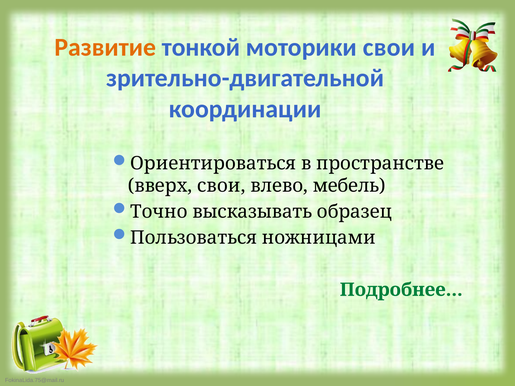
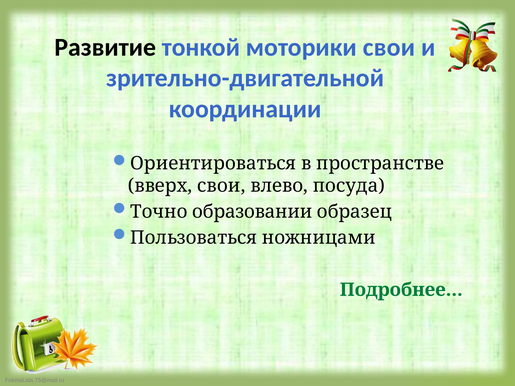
Развитие colour: orange -> black (105, 47)
мебель: мебель -> посуда (349, 186)
высказывать: высказывать -> образовании (252, 212)
